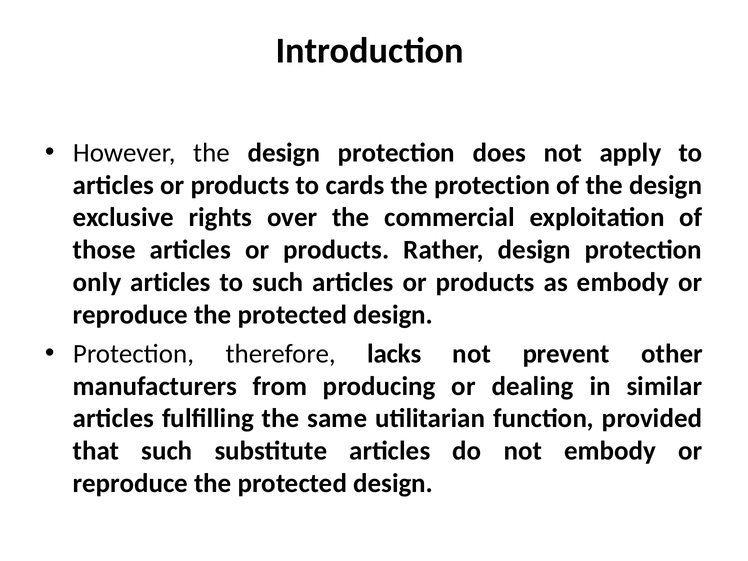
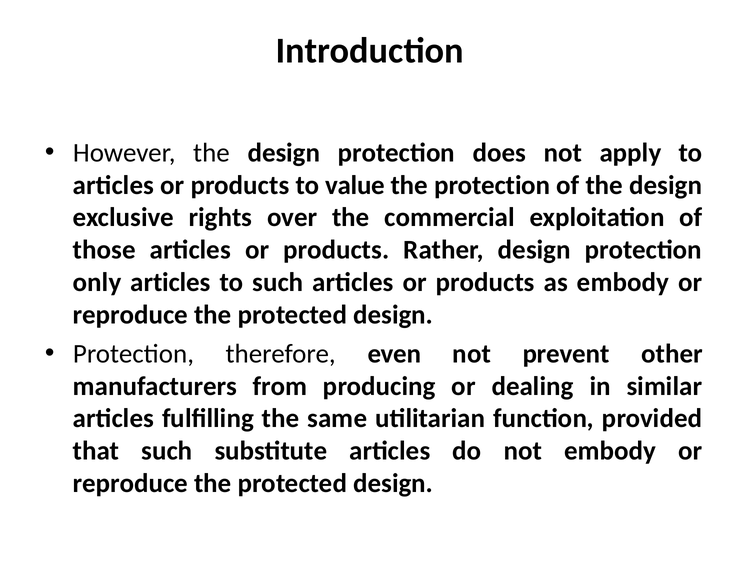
cards: cards -> value (355, 185)
lacks: lacks -> even (394, 354)
